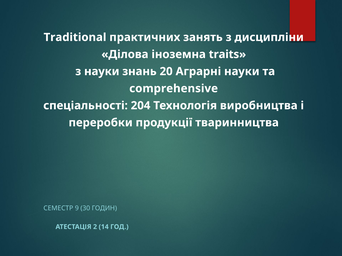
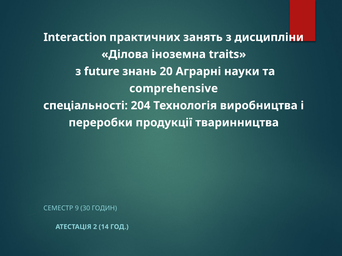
Traditional: Traditional -> Interaction (75, 37)
з науки: науки -> future (102, 72)
